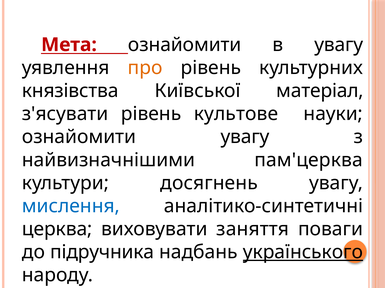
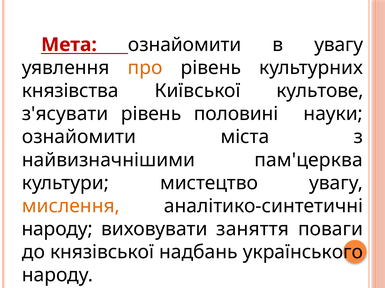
матеріал: матеріал -> культове (320, 91)
культове: культове -> половині (236, 114)
ознайомити увагу: увагу -> міста (245, 137)
досягнень: досягнень -> мистецтво (209, 183)
мислення colour: blue -> orange (71, 207)
церква: церква -> народу (57, 230)
підручника: підручника -> князівської (102, 253)
українського underline: present -> none (303, 253)
